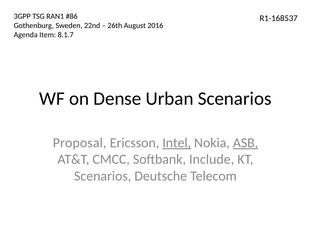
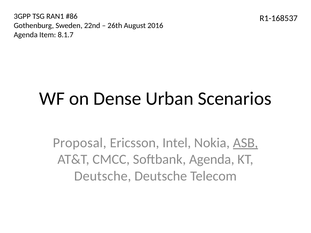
Intel underline: present -> none (177, 143)
Softbank Include: Include -> Agenda (212, 160)
Scenarios: Scenarios -> Deutsche (103, 176)
